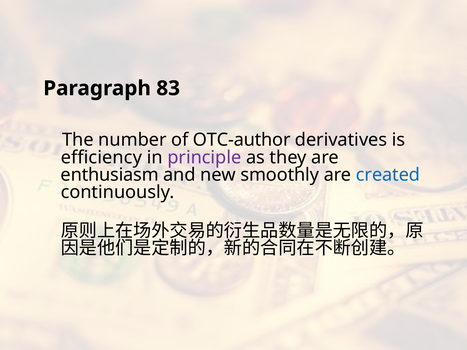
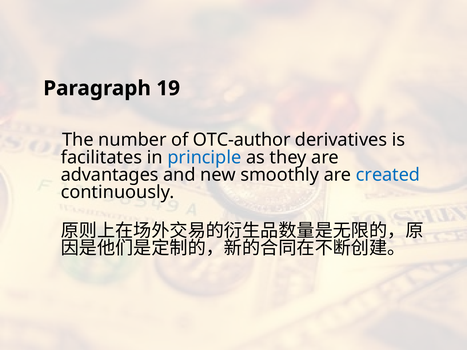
83: 83 -> 19 (168, 88)
efficiency: efficiency -> facilitates (101, 158)
principle colour: purple -> blue (204, 158)
enthusiasm: enthusiasm -> advantages (110, 175)
